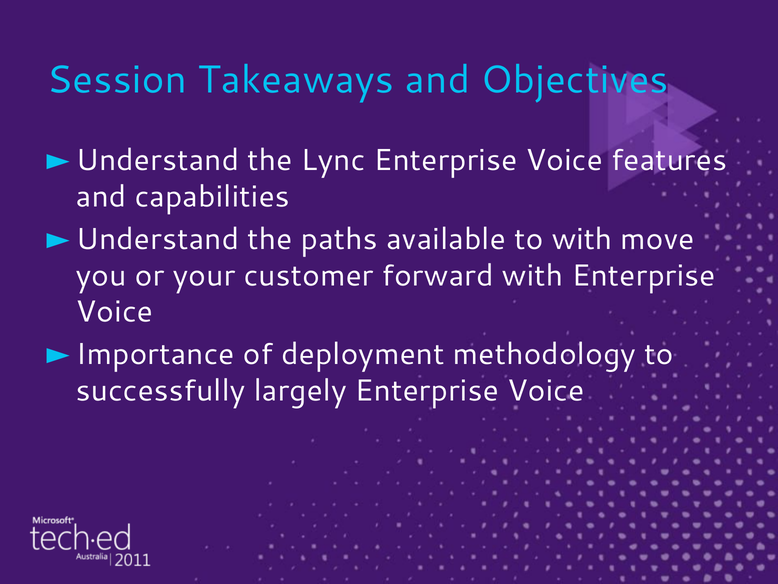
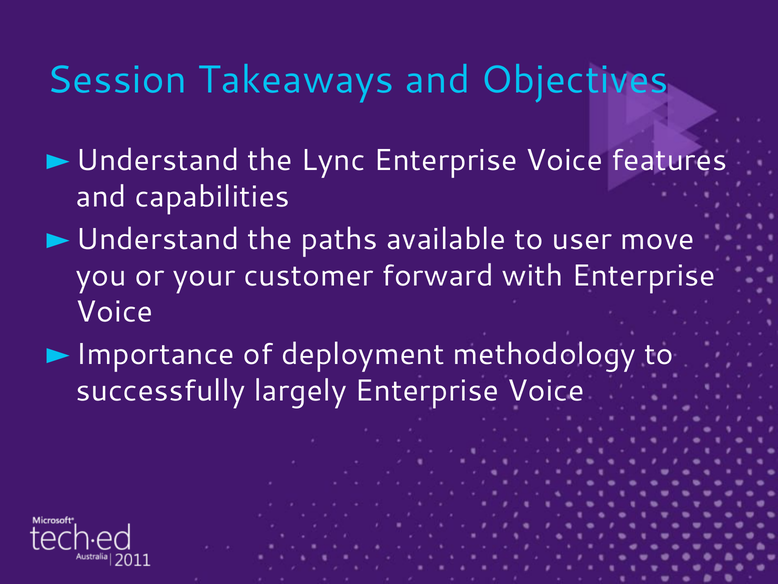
to with: with -> user (582, 239)
